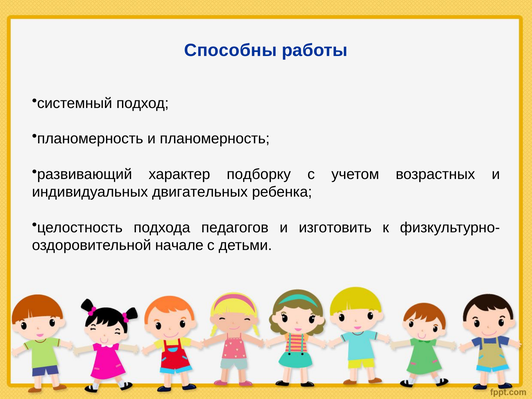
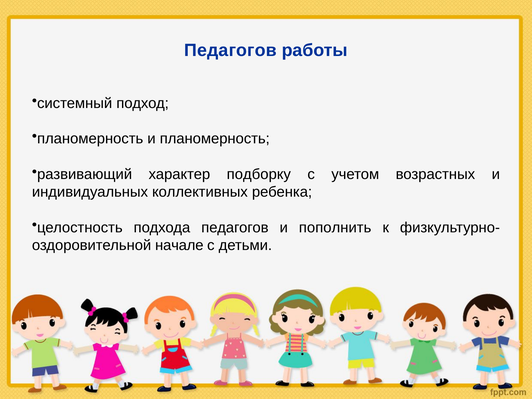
Способны: Способны -> Педагогов (230, 50)
двигательных: двигательных -> коллективных (200, 192)
изготовить: изготовить -> пополнить (335, 227)
